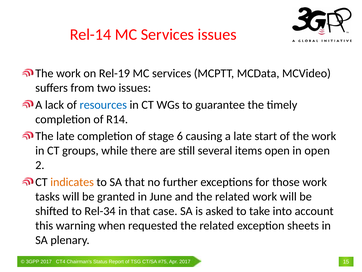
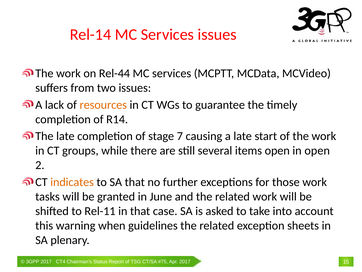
Rel-19: Rel-19 -> Rel-44 (114, 73)
resources colour: blue -> orange (103, 105)
6: 6 -> 7 (180, 136)
Rel-34: Rel-34 -> Rel-11 (100, 211)
requested: requested -> guidelines (153, 225)
